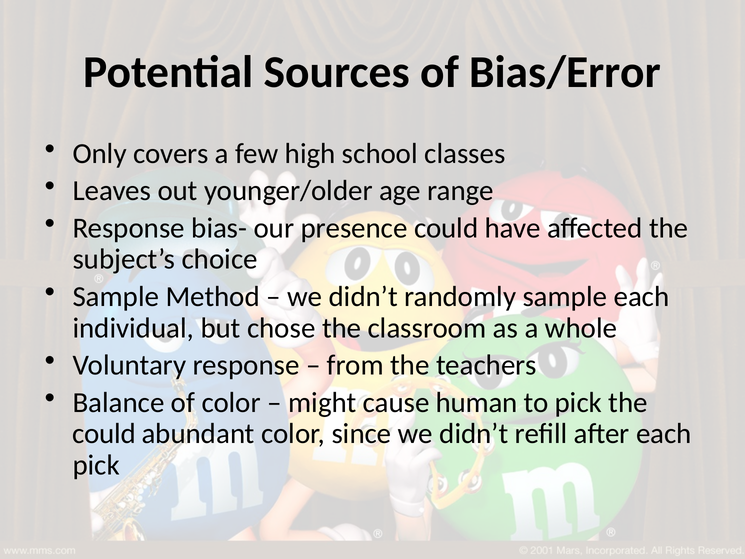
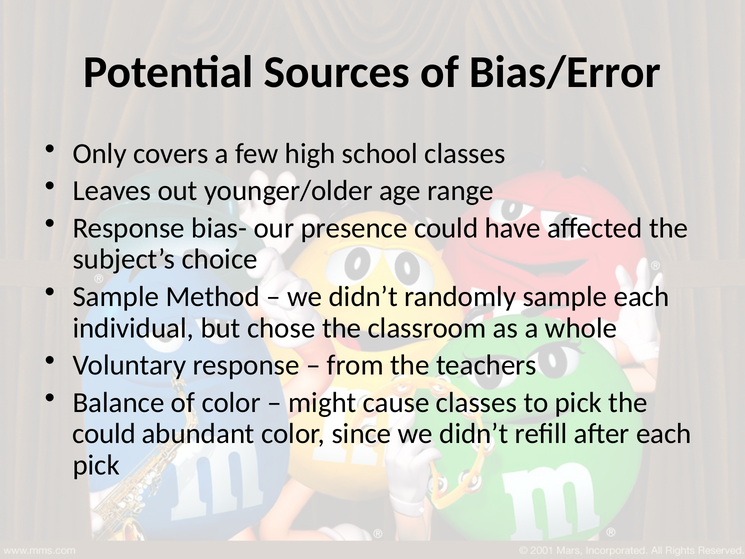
cause human: human -> classes (477, 402)
